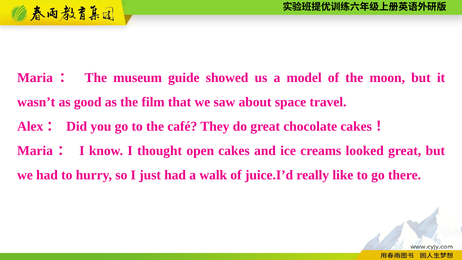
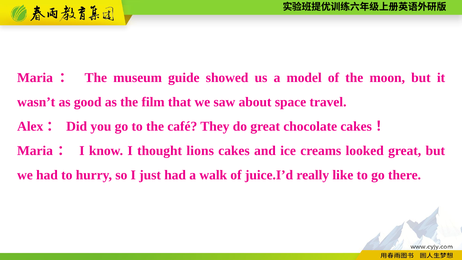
open: open -> lions (200, 151)
